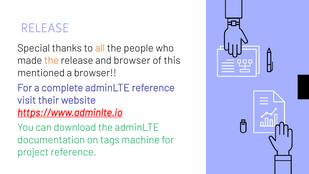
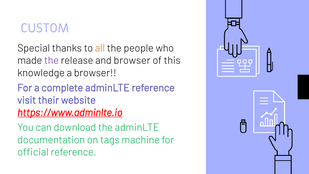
RELEASE: RELEASE -> CUSTOM (45, 28)
the colour: orange -> purple (51, 60)
mentioned: mentioned -> knowledge (41, 73)
project: project -> official (33, 152)
